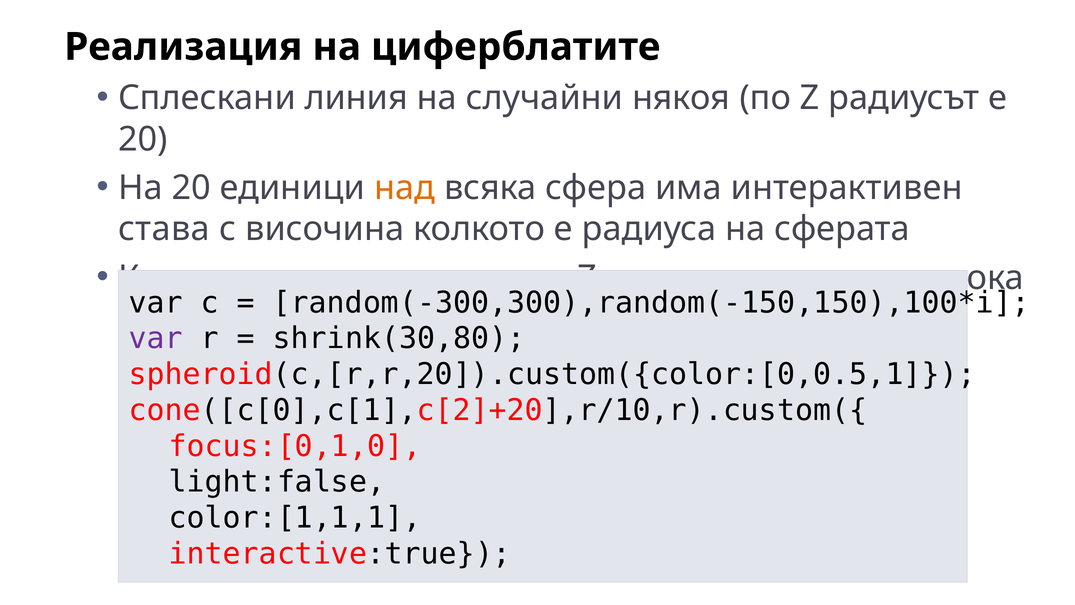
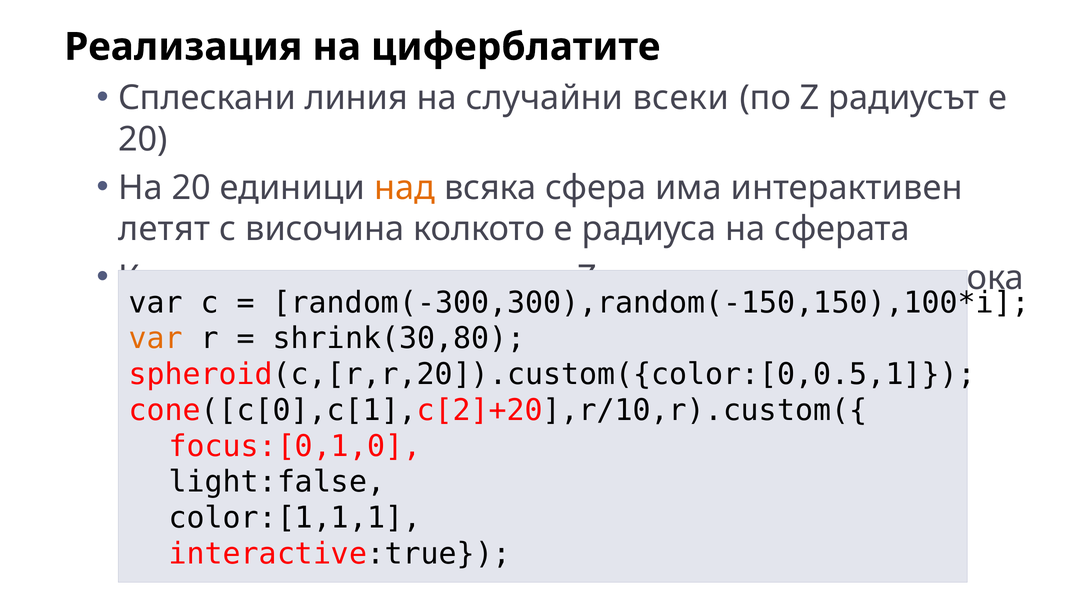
някоя: някоя -> всеки (681, 98)
става: става -> летят (164, 229)
var colour: purple -> orange (156, 338)
